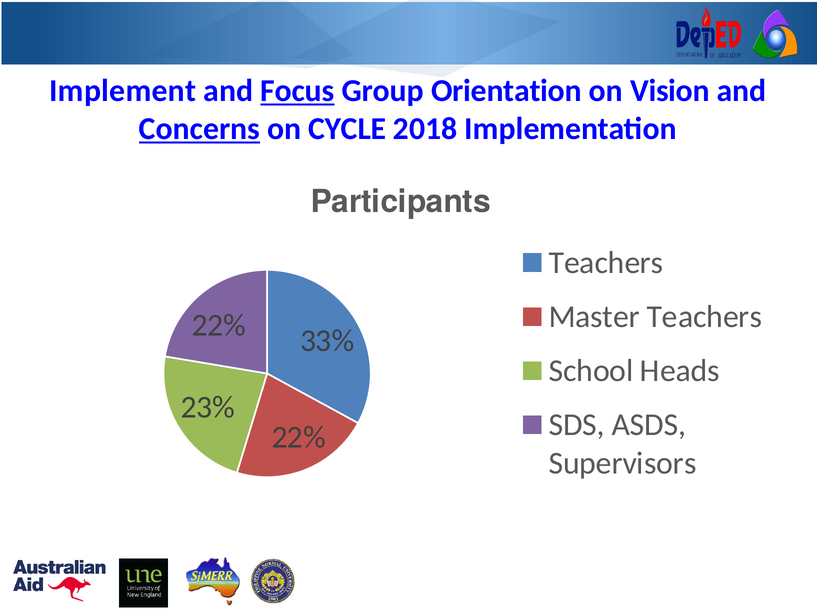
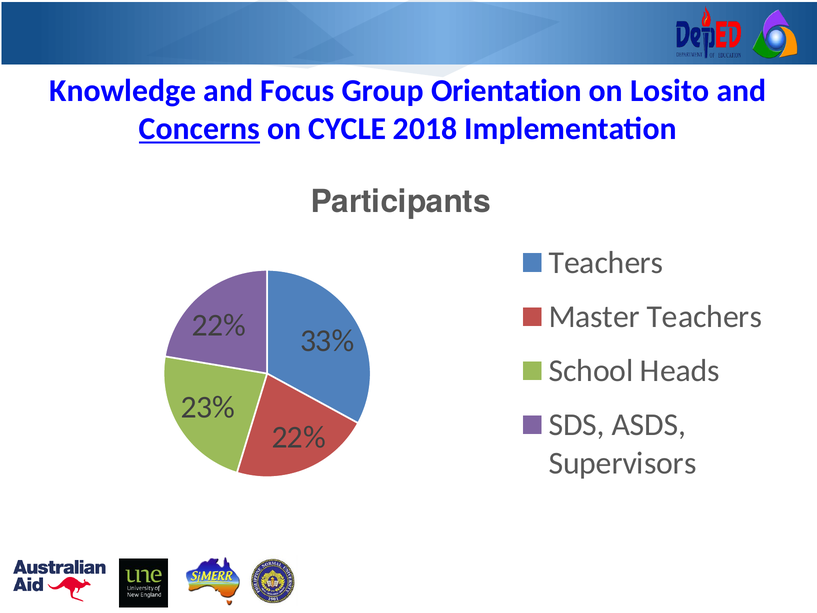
Implement: Implement -> Knowledge (123, 91)
Focus underline: present -> none (297, 91)
Vision: Vision -> Losito (670, 91)
